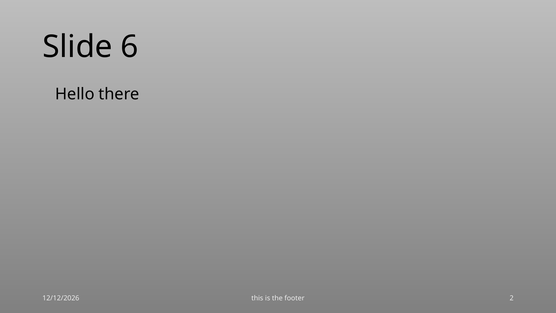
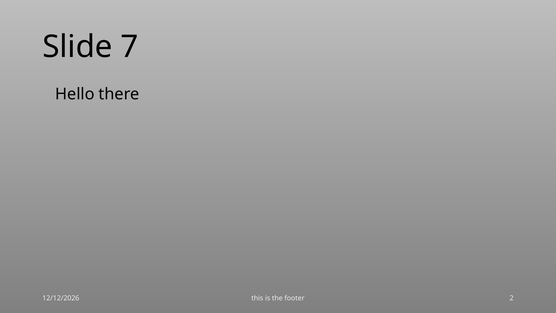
6: 6 -> 7 (130, 47)
